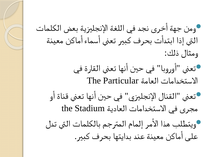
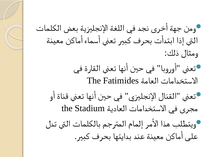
Particular: Particular -> Fatimides (121, 81)
